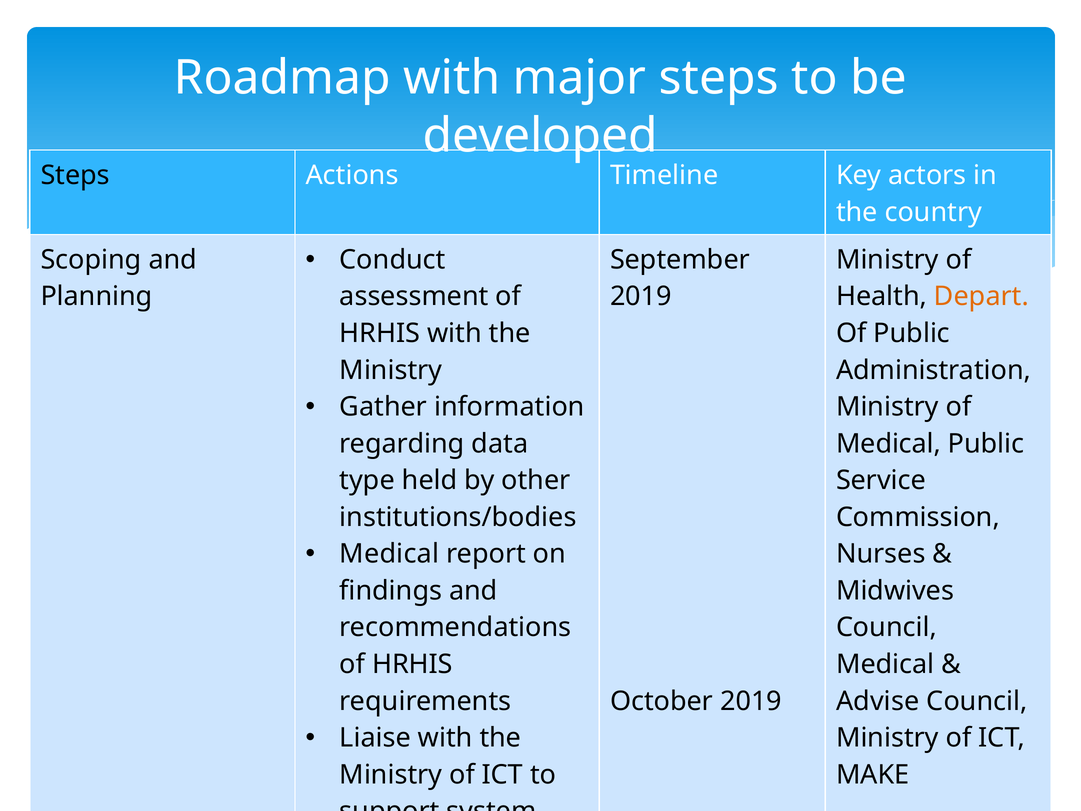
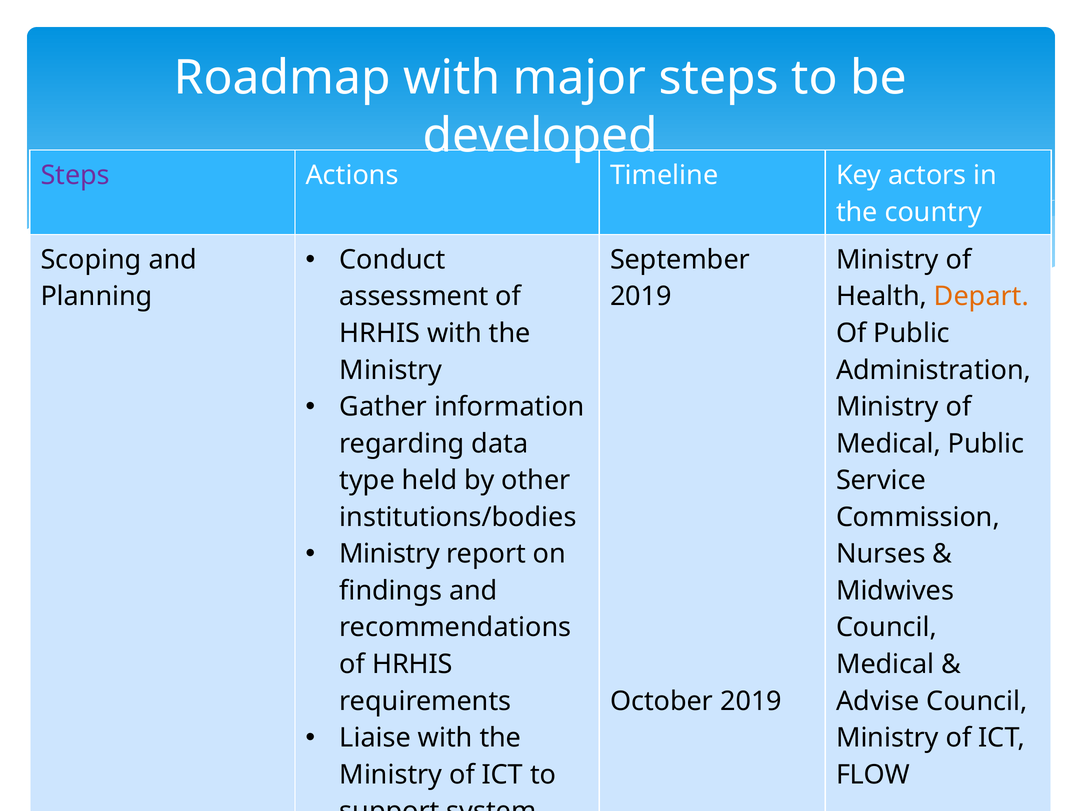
Steps colour: black -> purple (75, 175)
Medical: Medical -> Ministry (389, 554)
MAKE: MAKE -> FLOW (873, 774)
